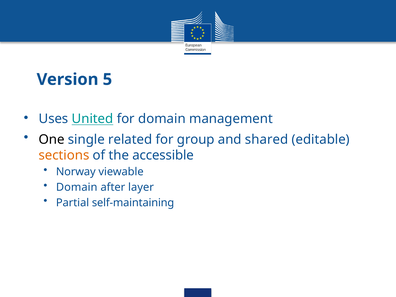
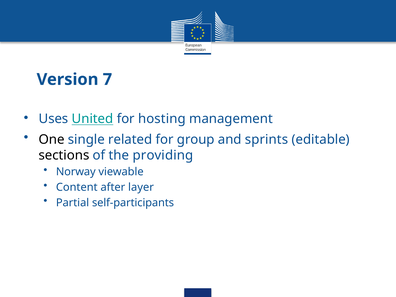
5: 5 -> 7 (107, 79)
for domain: domain -> hosting (162, 119)
shared: shared -> sprints (267, 139)
sections colour: orange -> black (64, 155)
accessible: accessible -> providing (163, 155)
Domain: Domain -> Content (77, 187)
self-maintaining: self-maintaining -> self-participants (133, 203)
